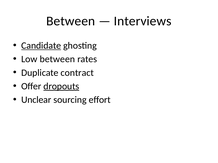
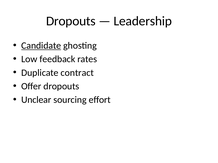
Between: Between -> Dropouts (71, 21)
Interviews: Interviews -> Leadership (143, 21)
Low between: between -> feedback (57, 59)
dropouts underline: present -> none (61, 86)
